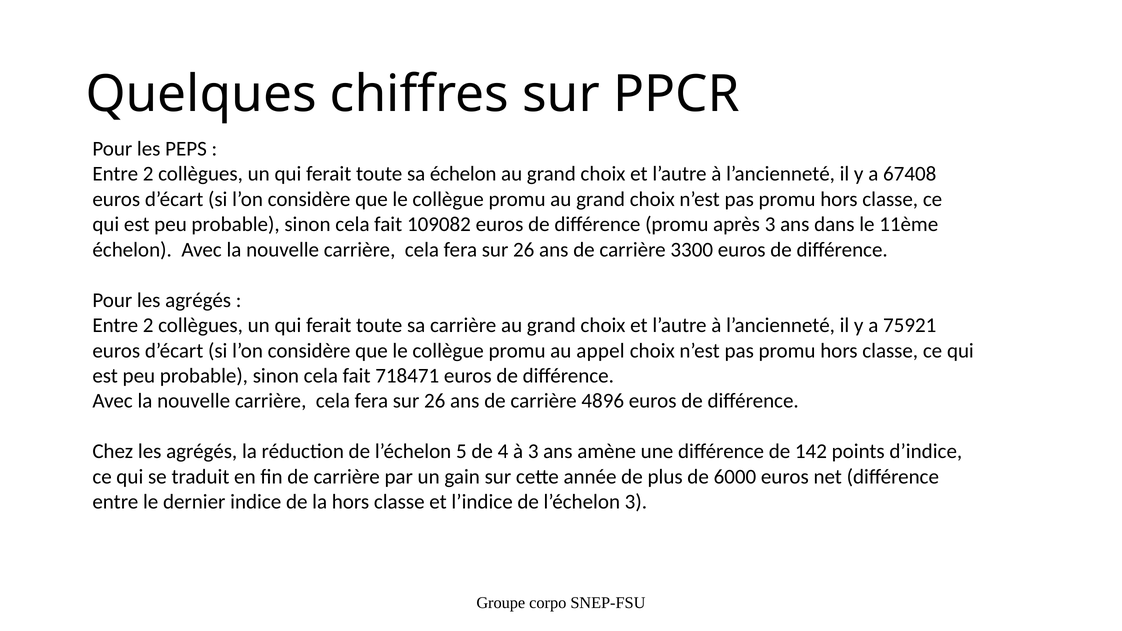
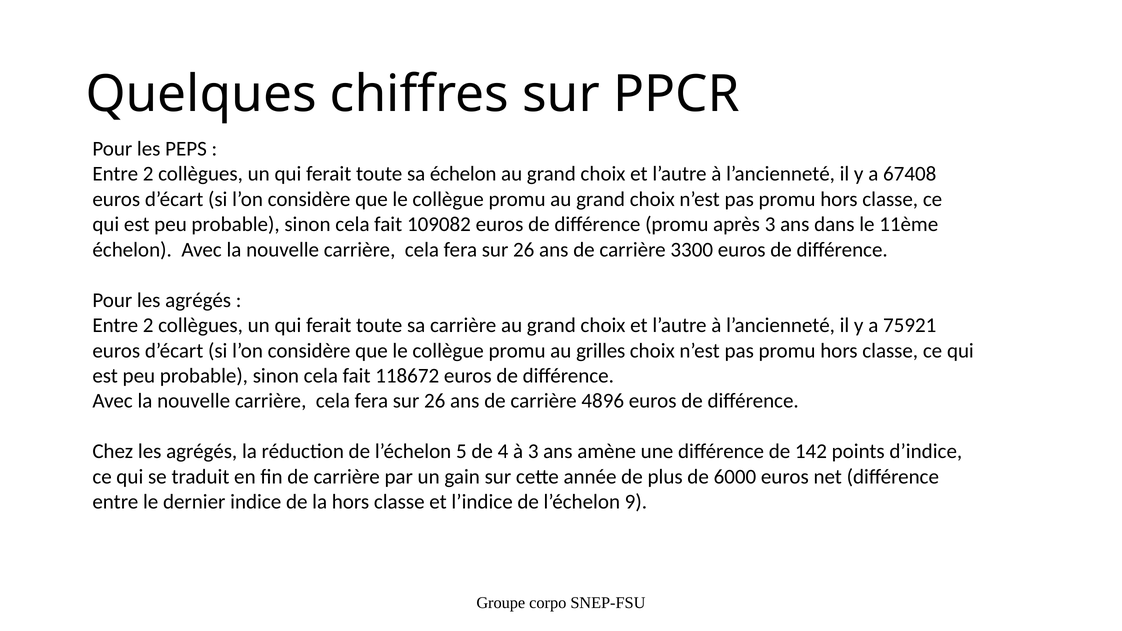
appel: appel -> grilles (601, 351)
718471: 718471 -> 118672 (407, 376)
l’échelon 3: 3 -> 9 (636, 502)
